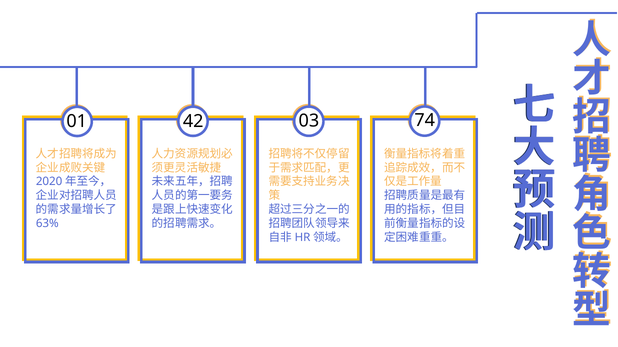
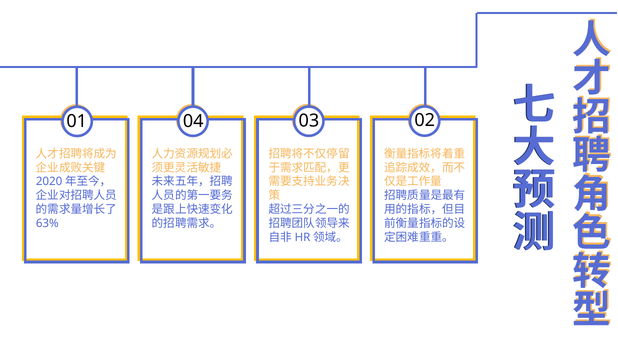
42: 42 -> 04 (193, 122)
74: 74 -> 02 (425, 121)
